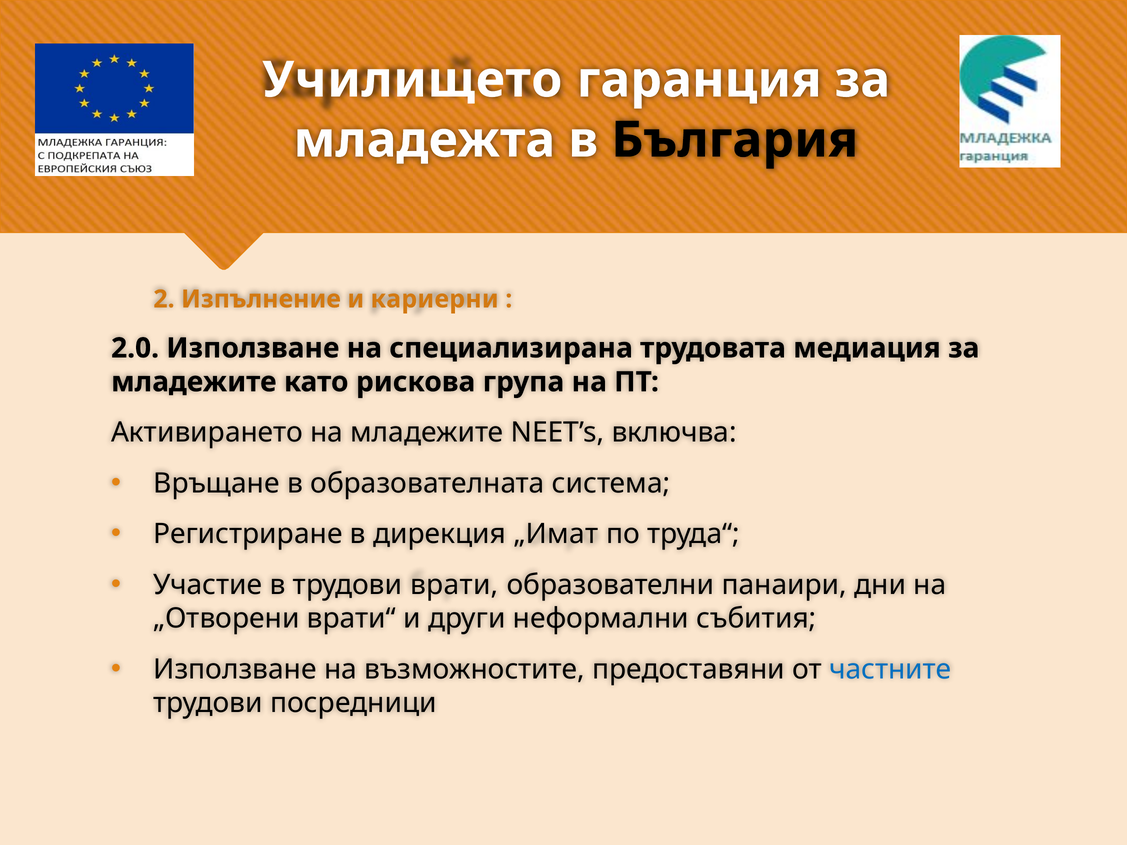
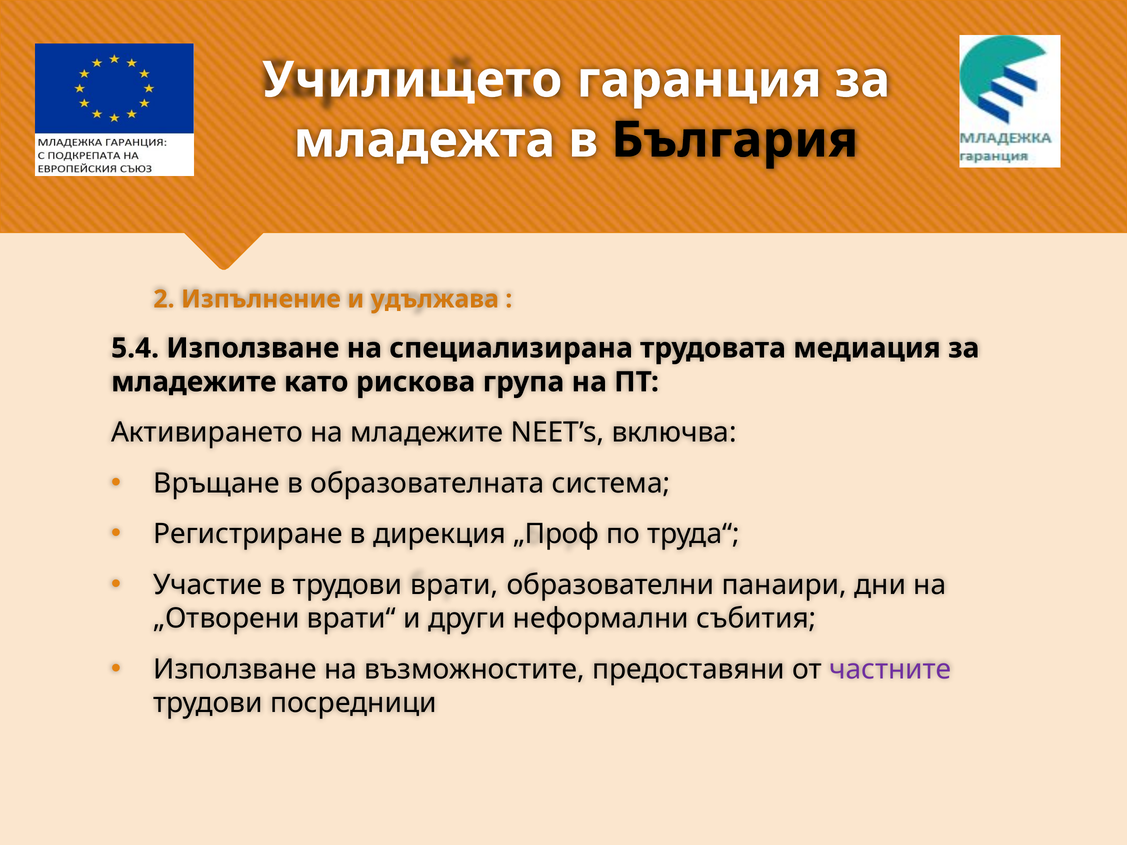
кариерни: кариерни -> удължава (435, 299)
2.0: 2.0 -> 5.4 (135, 348)
„Имат: „Имат -> „Проф (556, 534)
частните colour: blue -> purple (890, 669)
